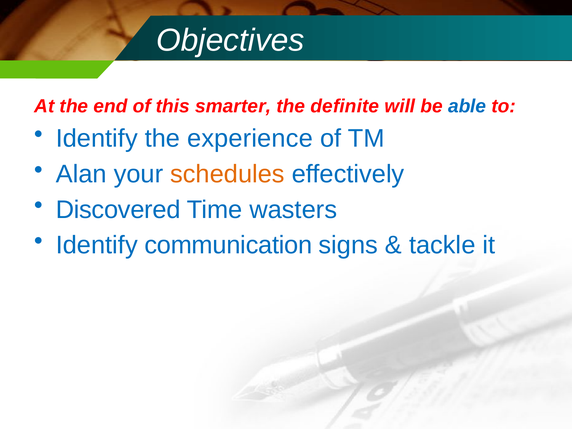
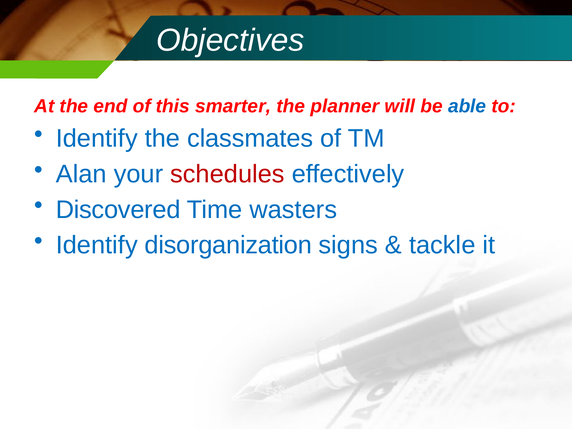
definite: definite -> planner (345, 106)
experience: experience -> classmates (250, 138)
schedules colour: orange -> red (227, 174)
communication: communication -> disorganization (228, 245)
